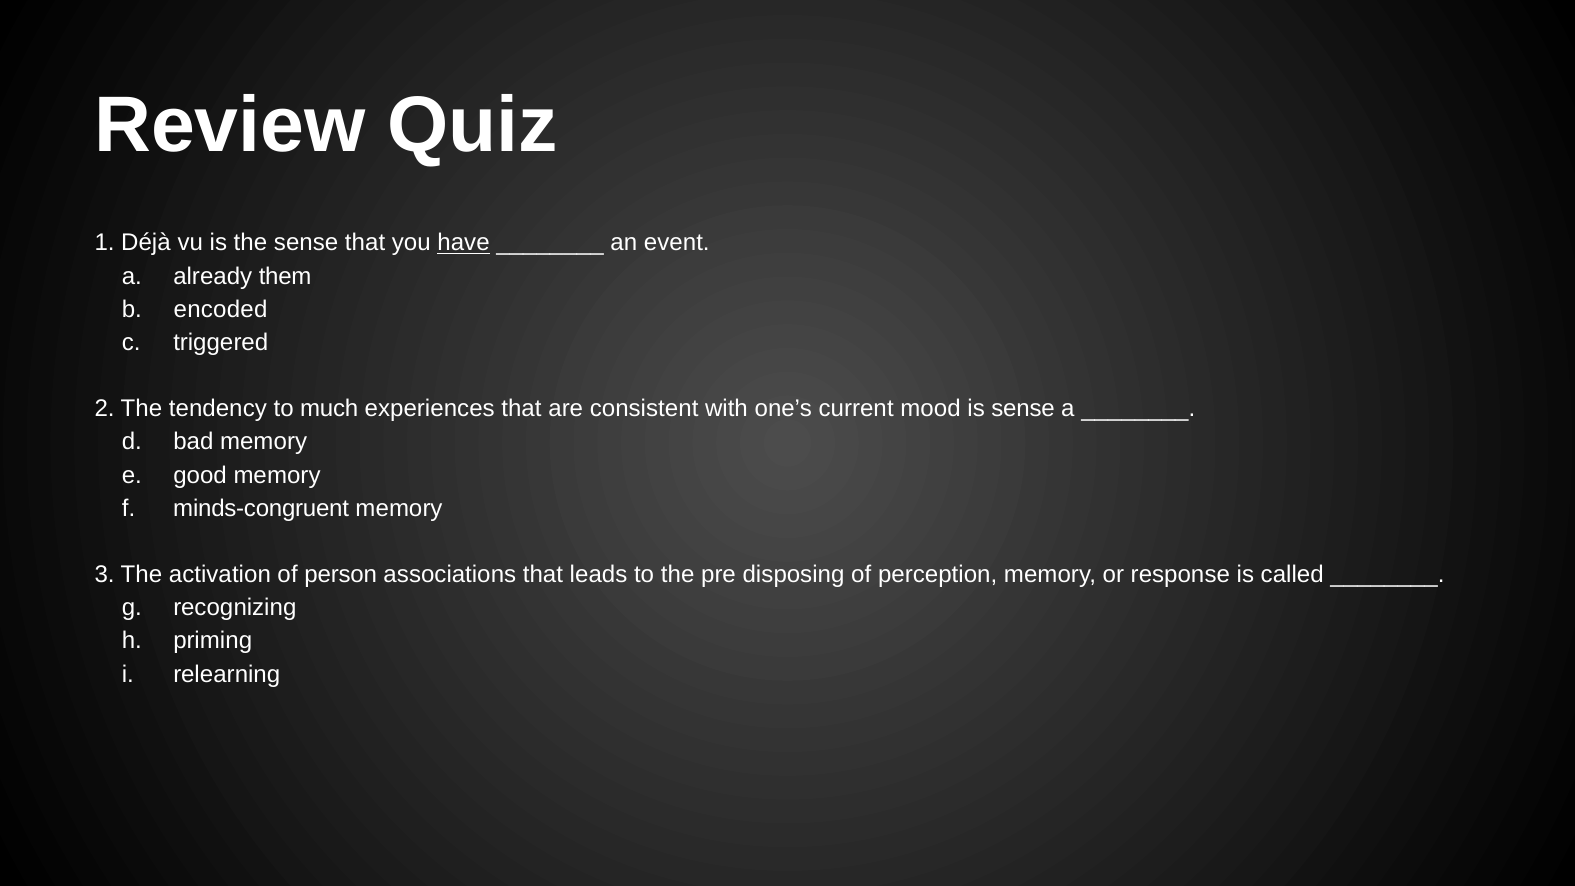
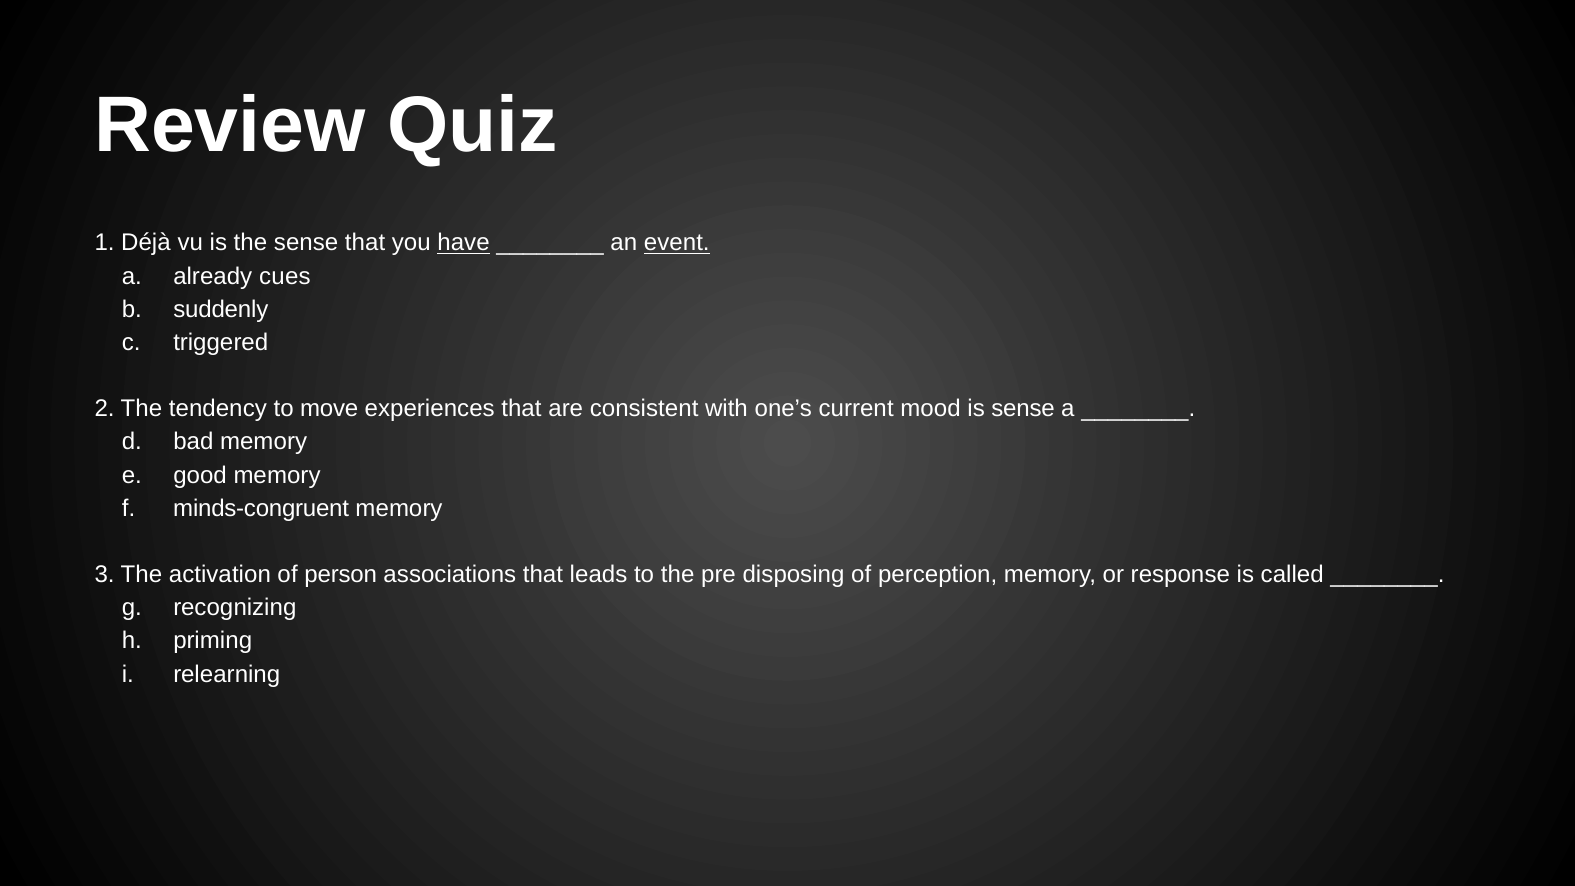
event underline: none -> present (677, 243)
them: them -> cues (285, 276)
encoded: encoded -> suddenly (221, 309)
much: much -> move (329, 409)
